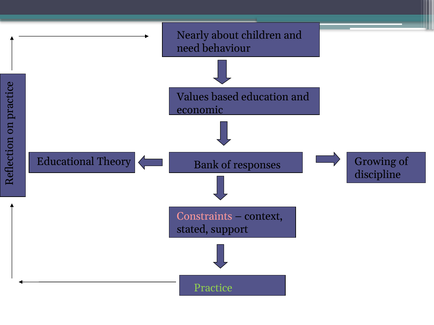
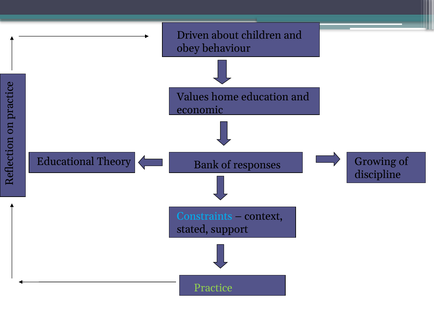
Nearly: Nearly -> Driven (193, 35)
need: need -> obey (188, 48)
based: based -> home (225, 97)
Constraints colour: pink -> light blue (205, 217)
